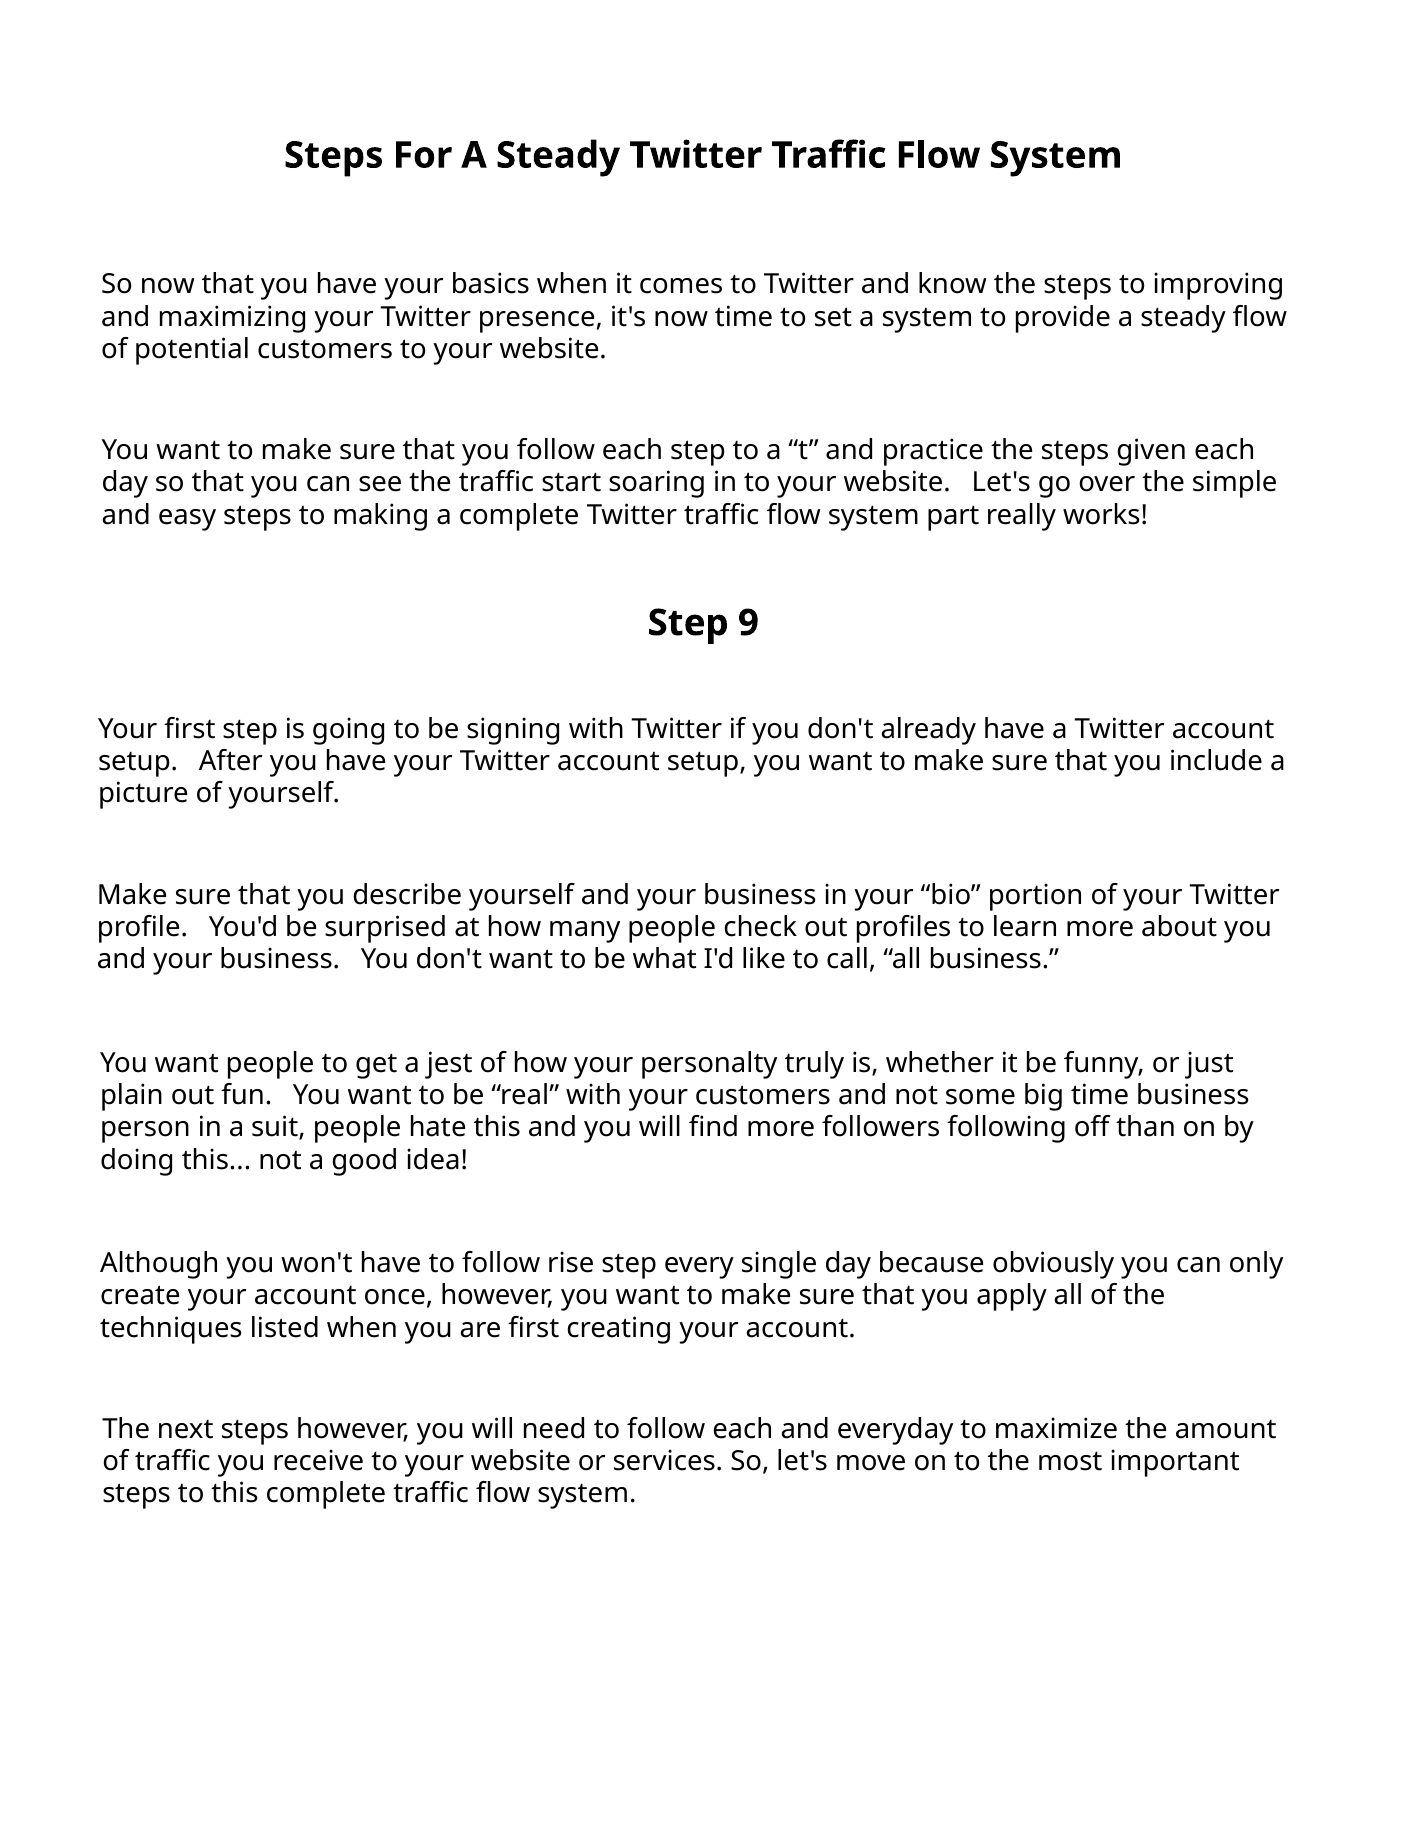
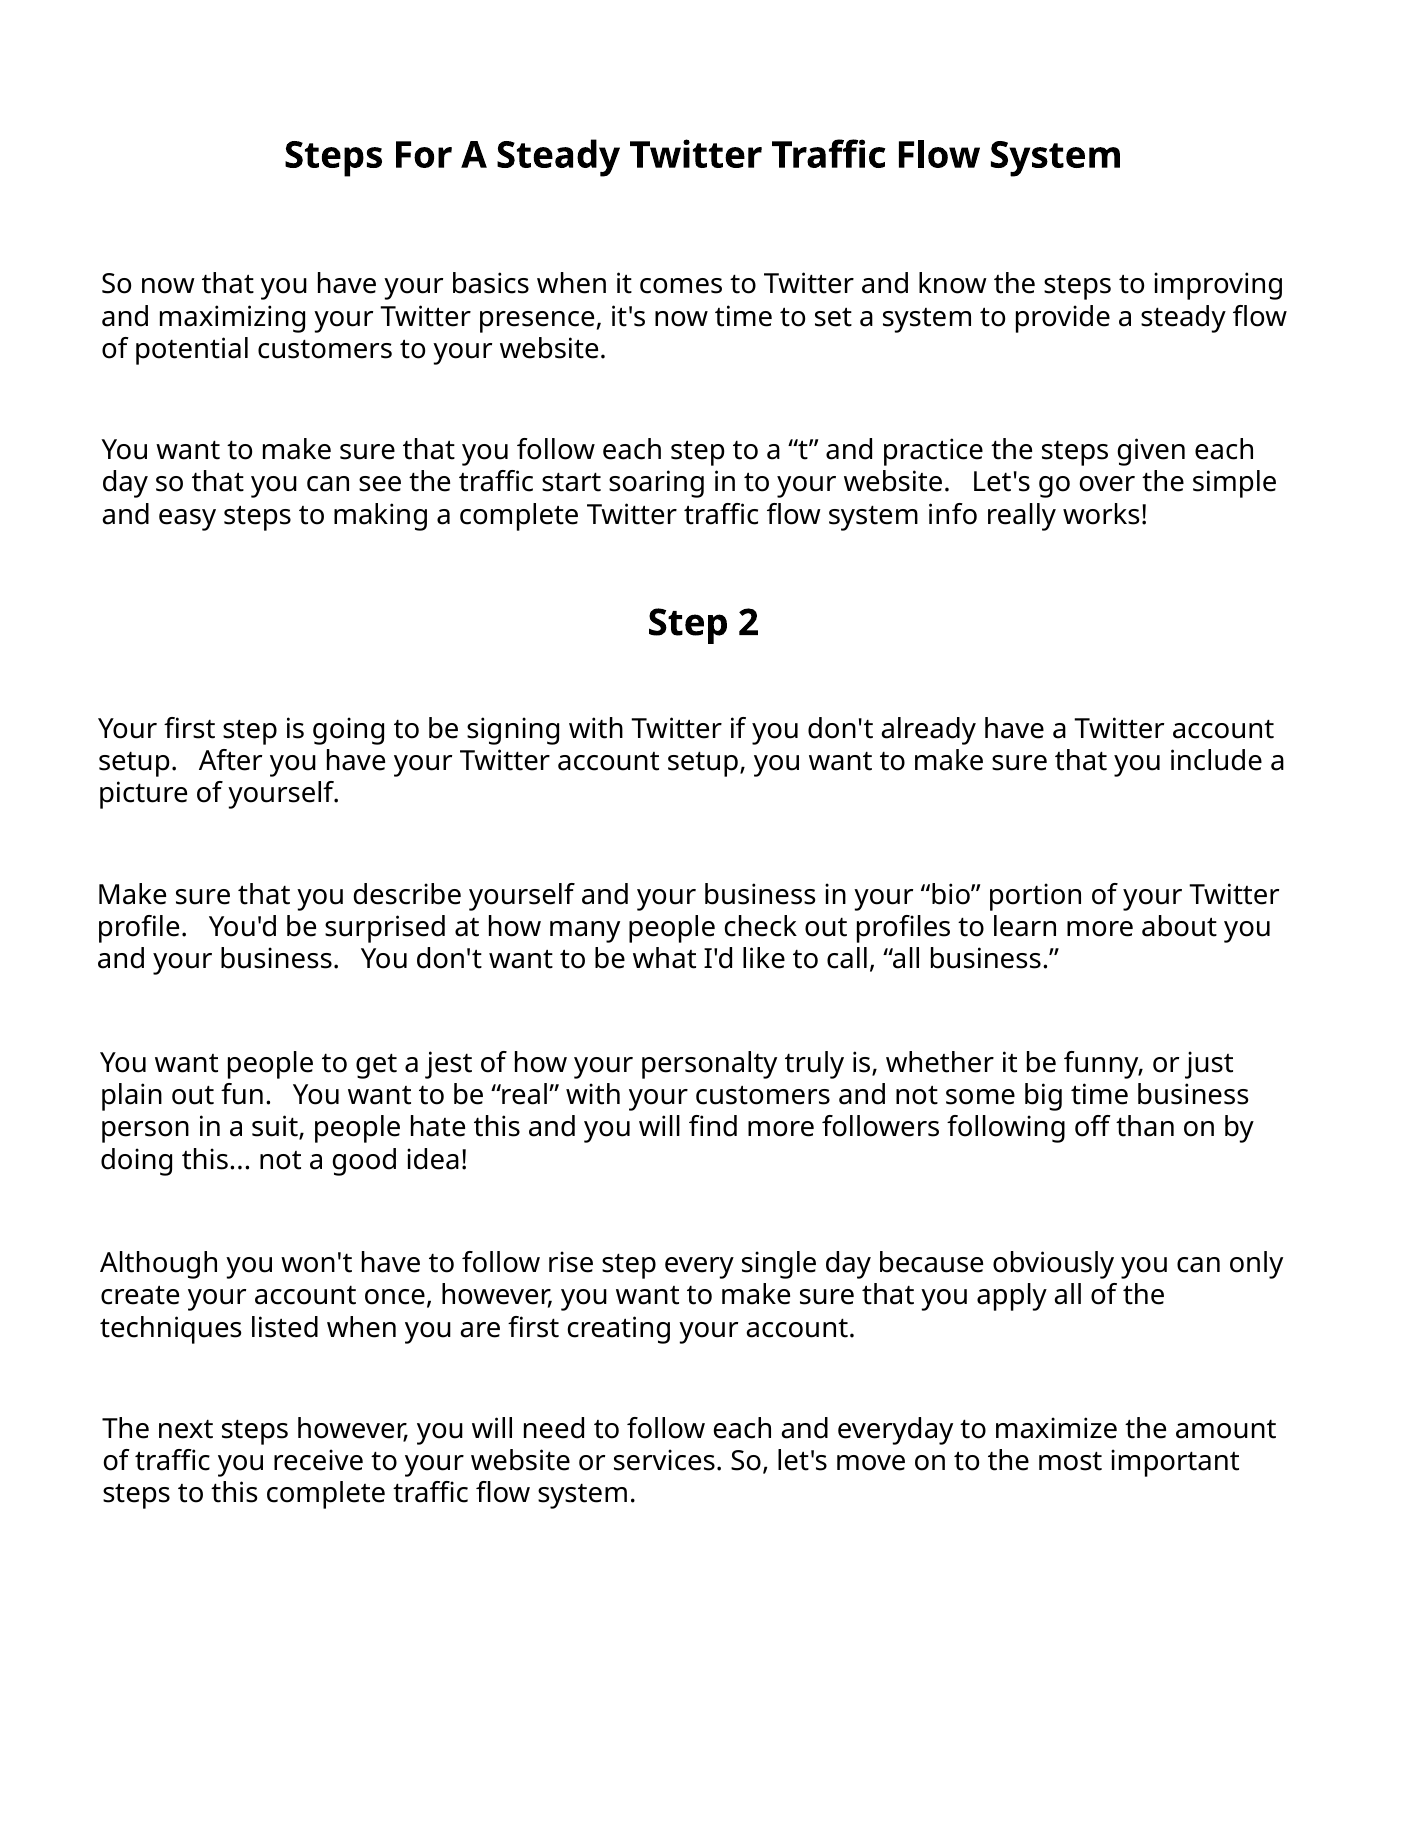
part: part -> info (953, 515)
9: 9 -> 2 (748, 623)
